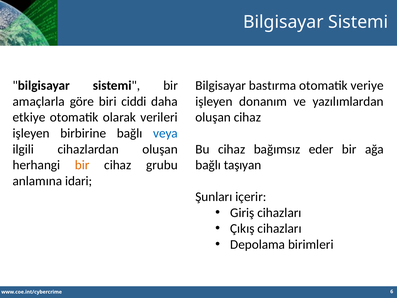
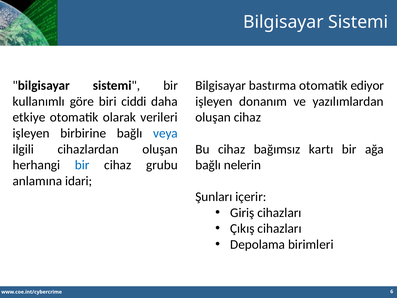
veriye: veriye -> ediyor (367, 85)
amaçlarla: amaçlarla -> kullanımlı (39, 101)
eder: eder -> kartı (321, 149)
bir colour: orange -> blue (82, 165)
taşıyan: taşıyan -> nelerin (243, 165)
